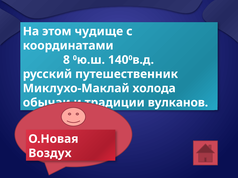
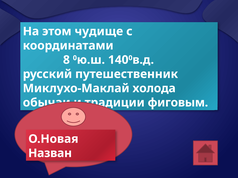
вулканов: вулканов -> фиговым (178, 103)
Воздух: Воздух -> Назван (50, 154)
